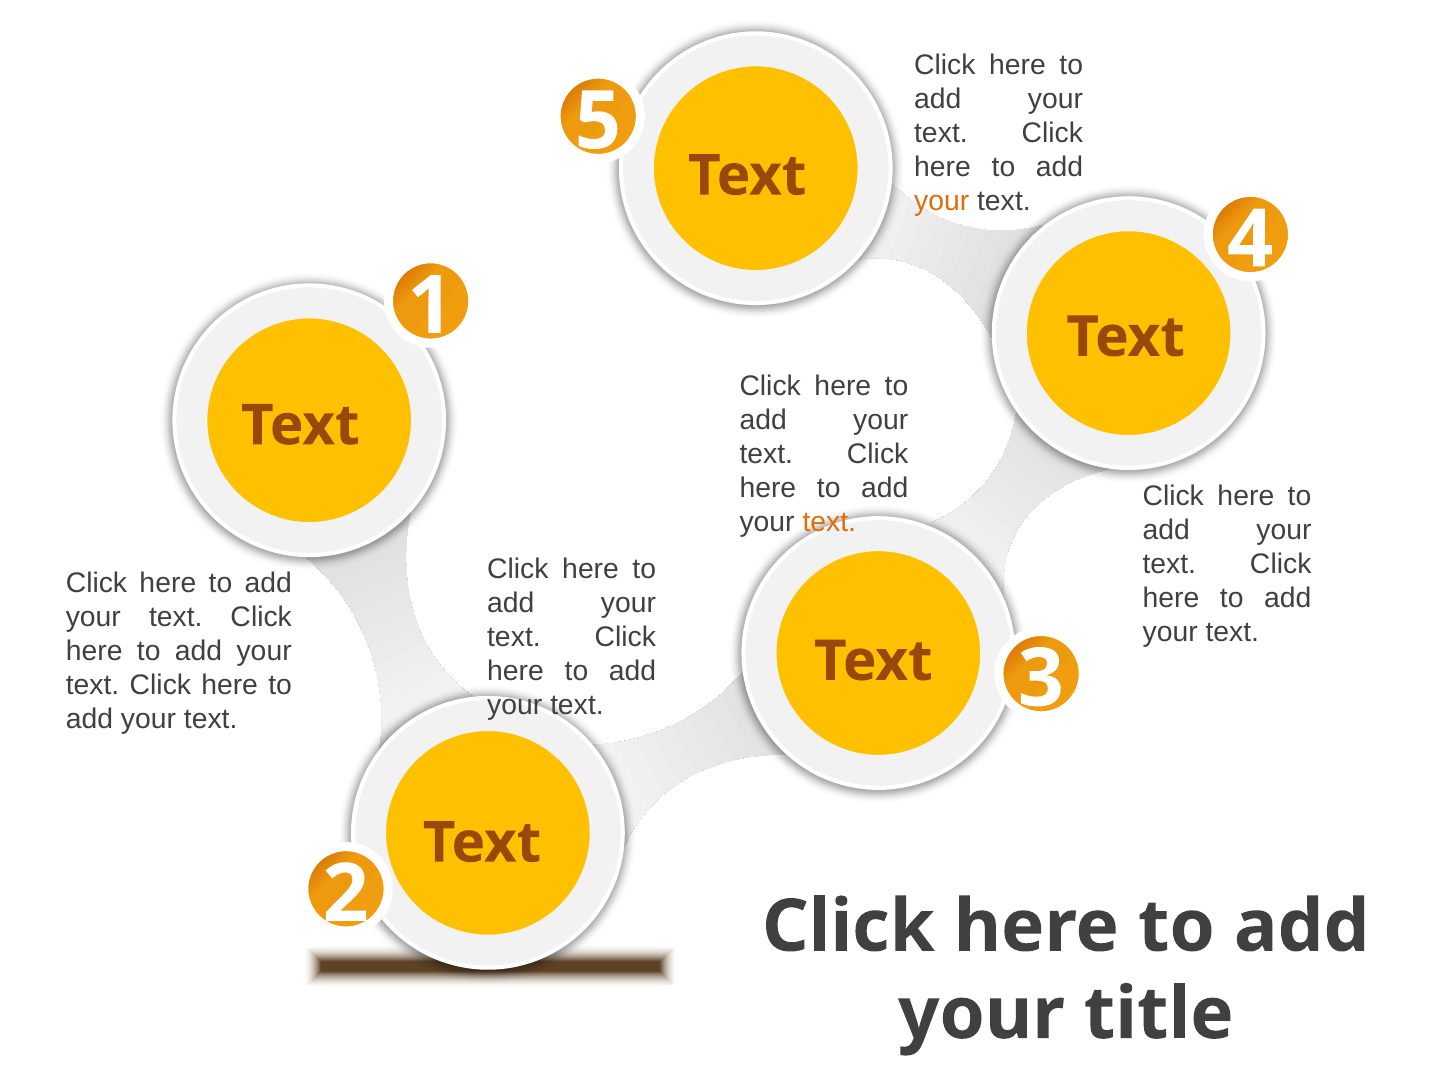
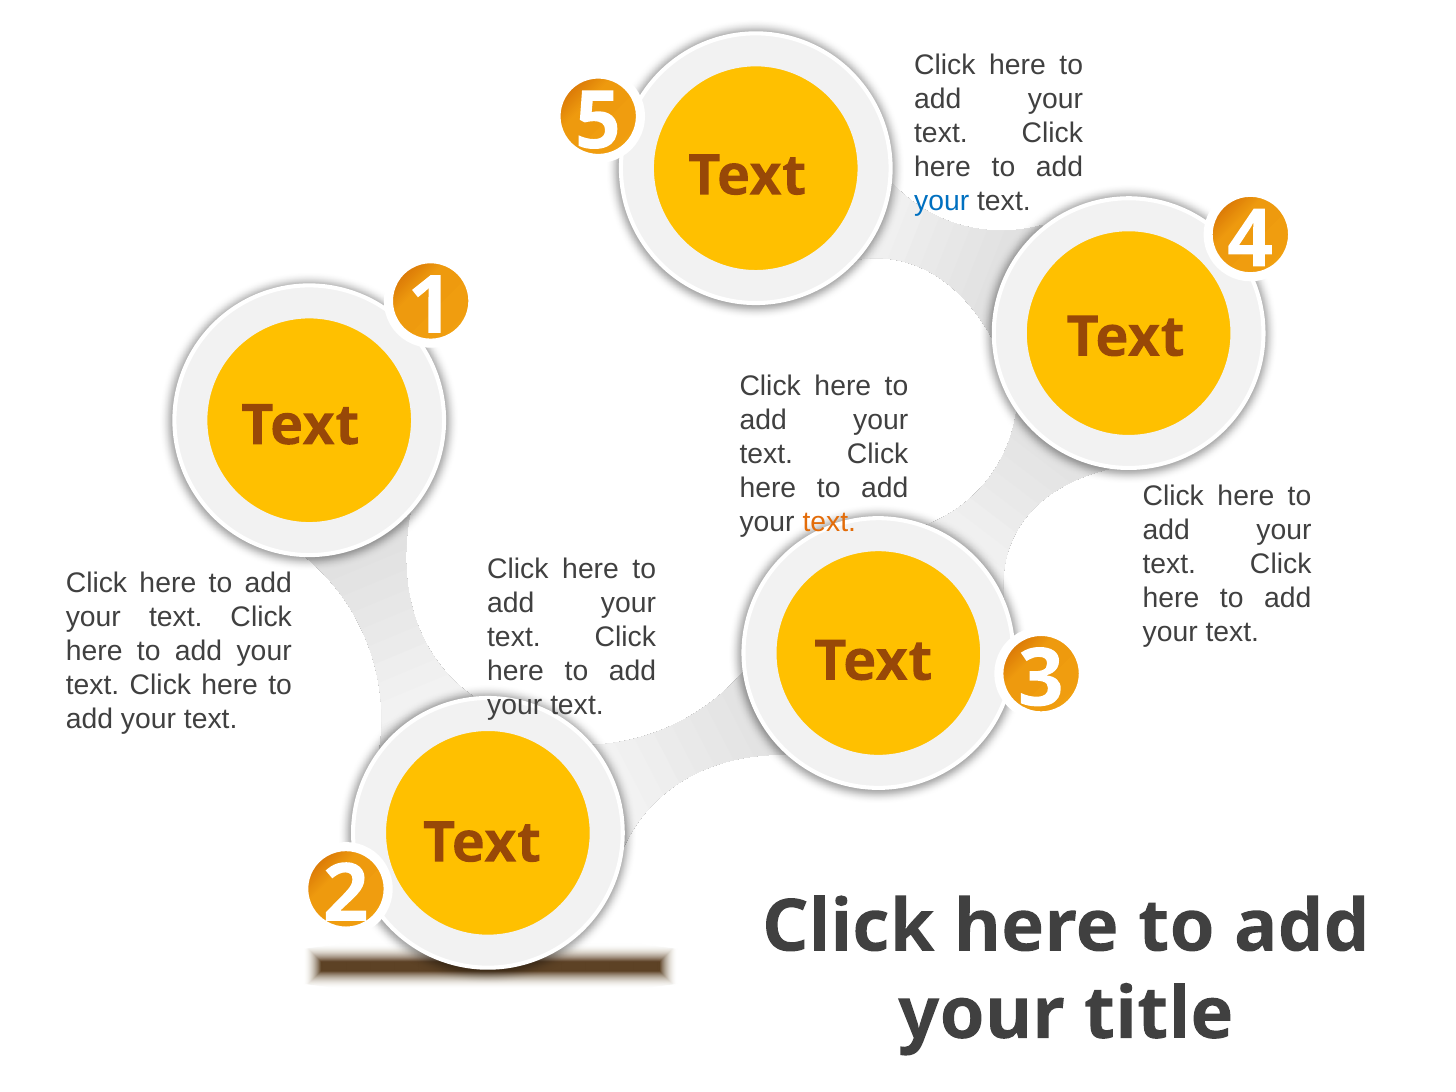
your colour: orange -> blue (942, 201)
